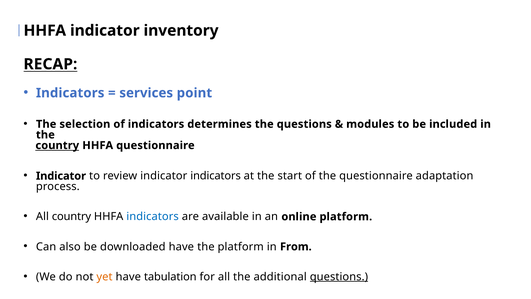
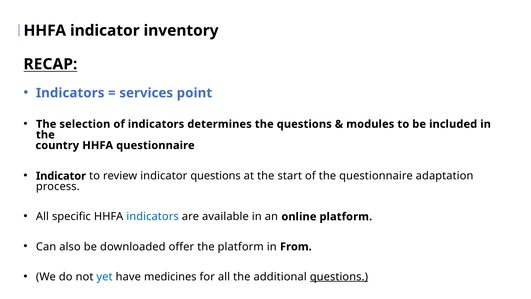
country underline: present -> none (57, 145)
indicator indicators: indicators -> questions (216, 176)
All country: country -> specific (71, 216)
downloaded have: have -> offer (181, 246)
yet colour: orange -> blue (104, 276)
tabulation: tabulation -> medicines (170, 276)
